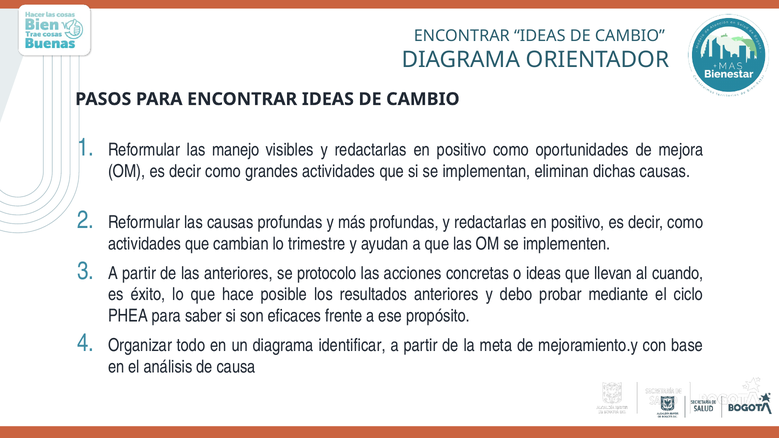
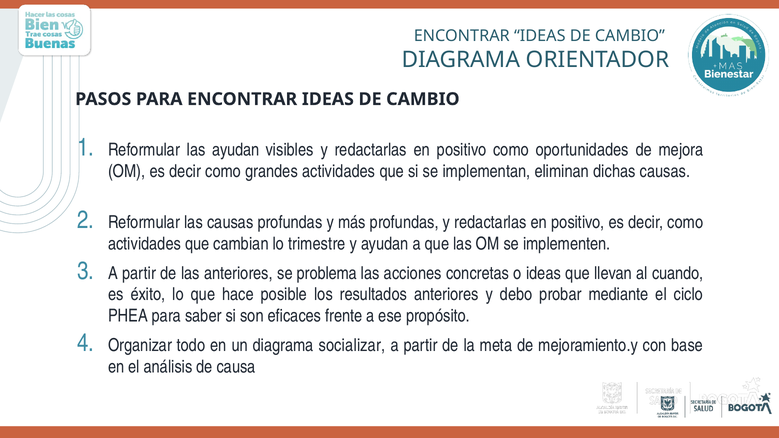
las manejo: manejo -> ayudan (236, 150)
protocolo: protocolo -> problema (327, 273)
identificar: identificar -> socializar (352, 346)
